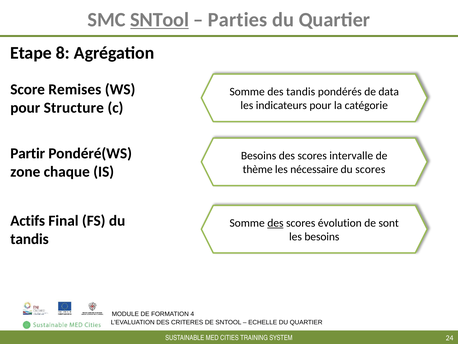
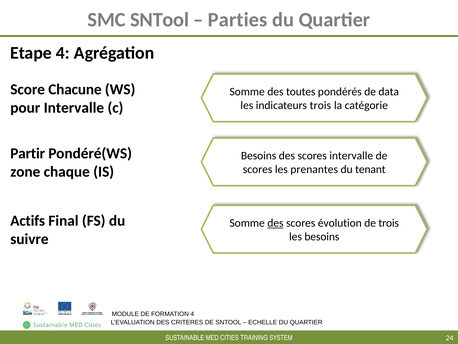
SNTool underline: present -> none (160, 20)
Etape 8: 8 -> 4 (63, 53)
Remises: Remises -> Chacune (75, 89)
des tandis: tandis -> toutes (301, 92)
indicateurs pour: pour -> trois (320, 105)
pour Structure: Structure -> Intervalle (74, 108)
thème: thème -> scores (258, 169)
nécessaire: nécessaire -> prenantes (314, 169)
du scores: scores -> tenant (370, 169)
de sont: sont -> trois (389, 223)
tandis: tandis -> suivre (29, 239)
